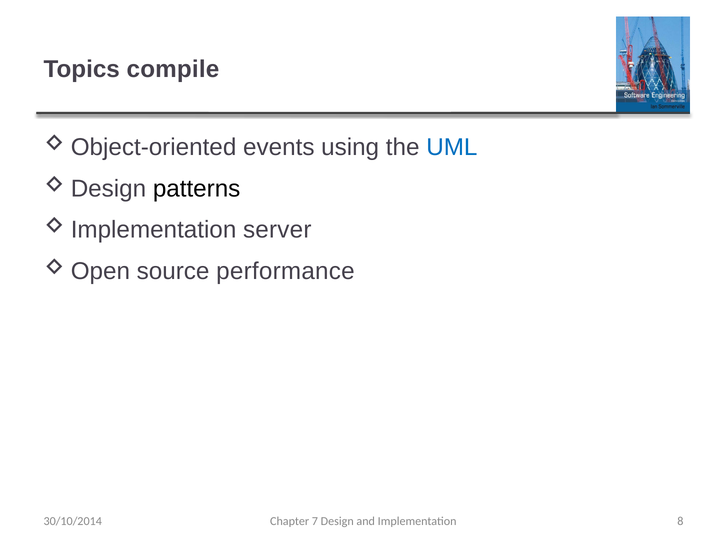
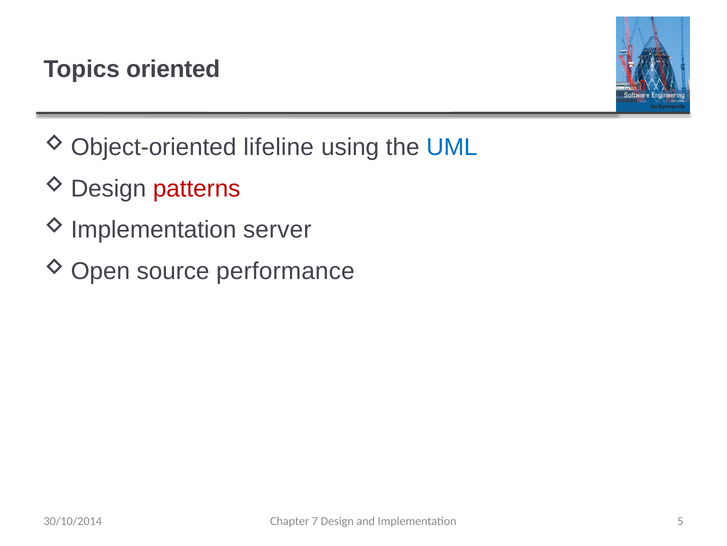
compile: compile -> oriented (173, 69)
events: events -> lifeline (279, 147)
patterns colour: black -> red (197, 188)
8: 8 -> 5 (680, 521)
